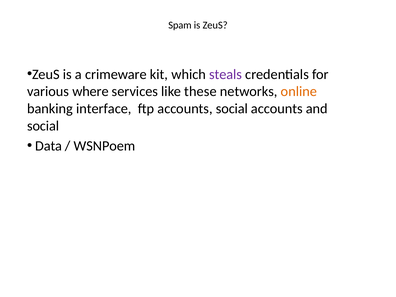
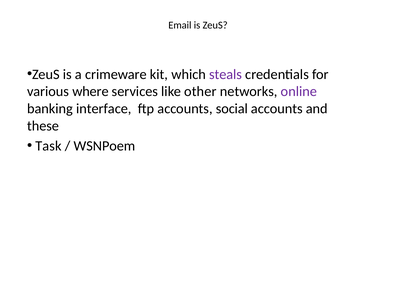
Spam: Spam -> Email (180, 25)
these: these -> other (200, 91)
online colour: orange -> purple (299, 91)
social: social -> these (43, 126)
Data: Data -> Task (48, 146)
